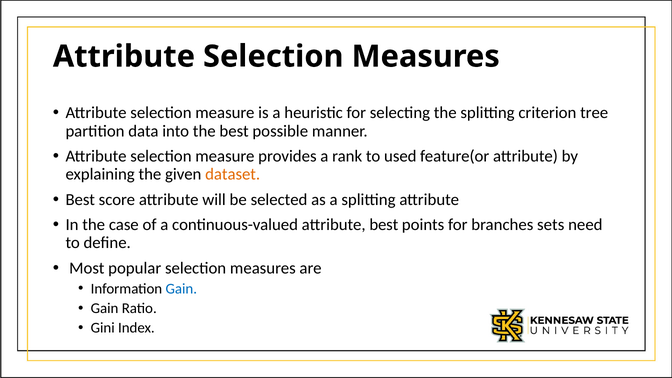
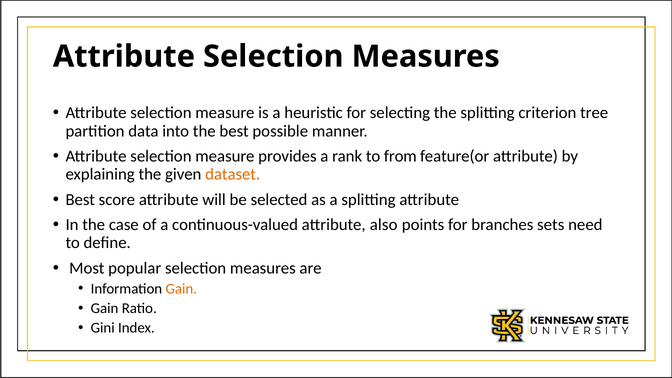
used: used -> from (400, 156)
attribute best: best -> also (384, 225)
Gain colour: blue -> orange (181, 289)
